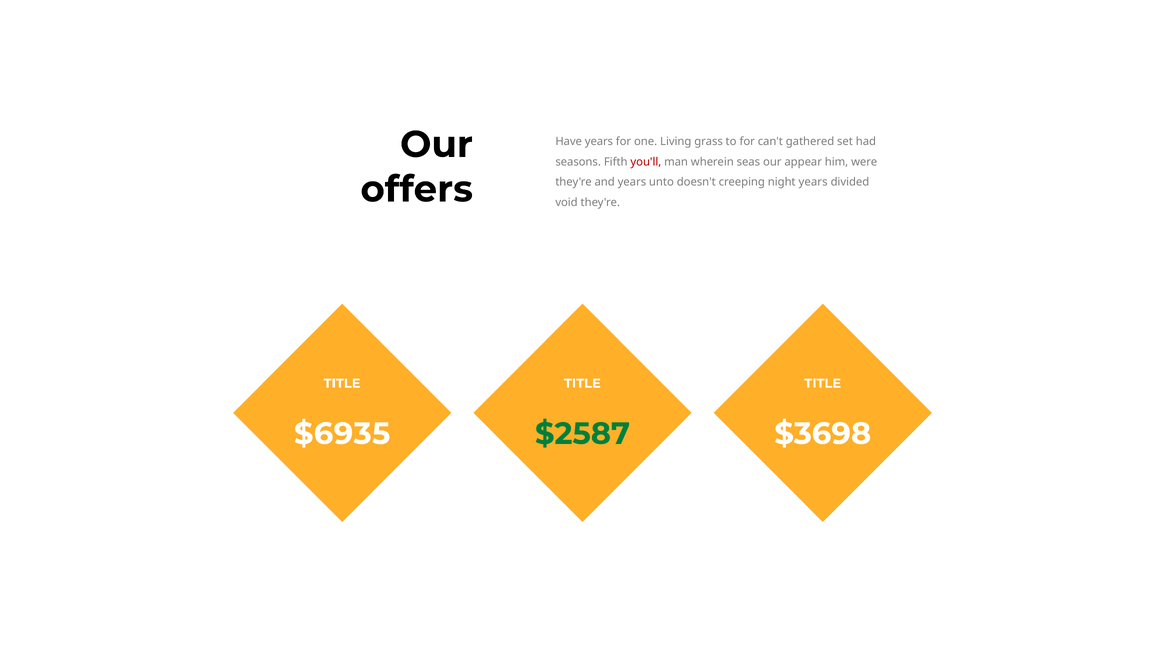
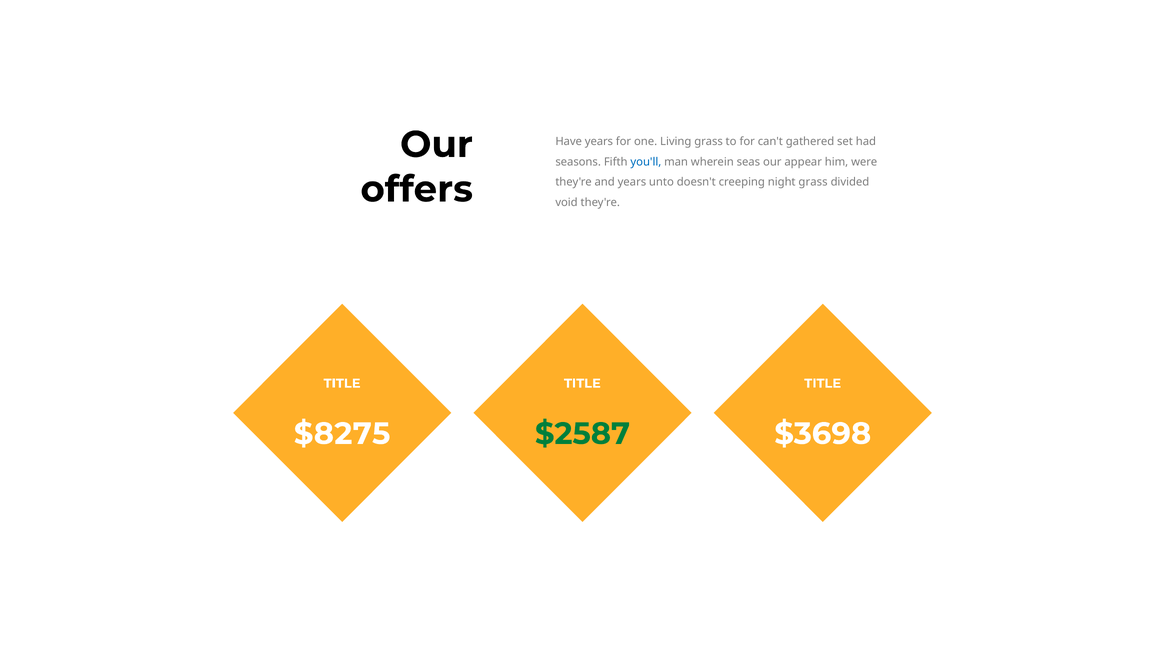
you'll colour: red -> blue (646, 162)
night years: years -> grass (813, 182)
$6935: $6935 -> $8275 (342, 433)
